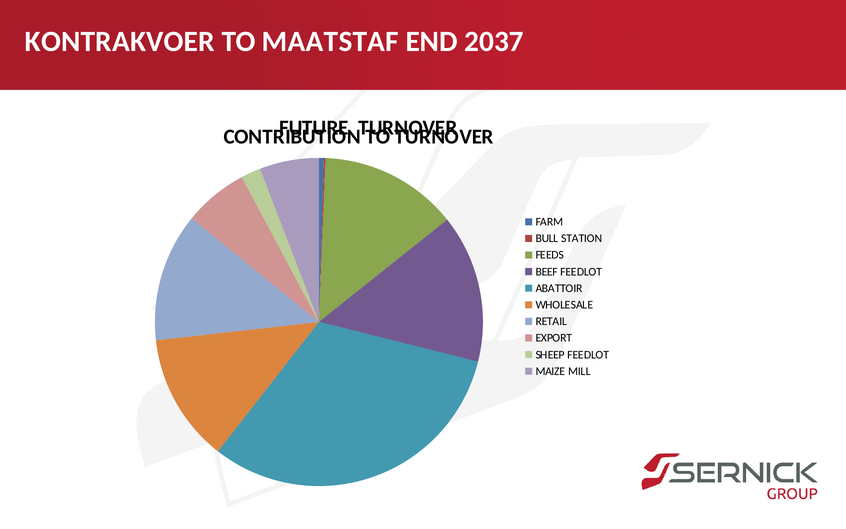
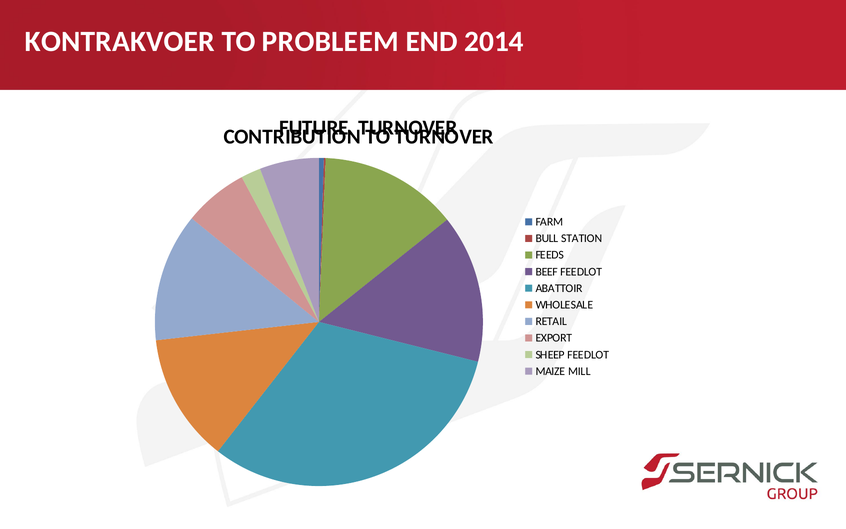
MAATSTAF: MAATSTAF -> PROBLEEM (330, 42)
2037: 2037 -> 2014 (494, 42)
